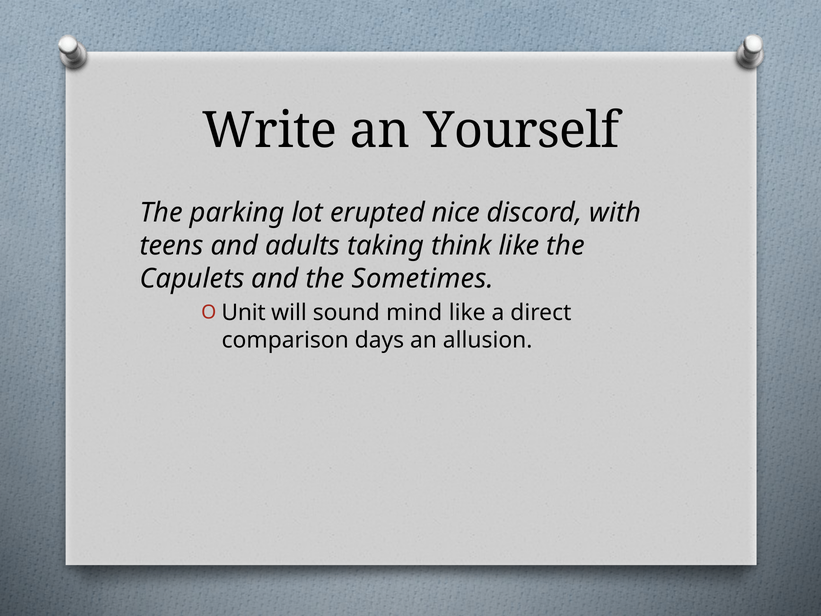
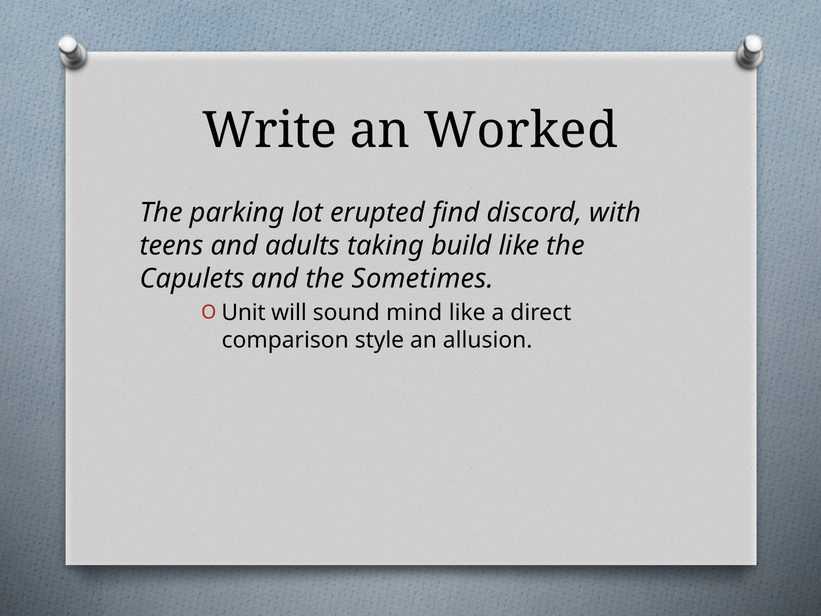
Yourself: Yourself -> Worked (521, 131)
nice: nice -> find (456, 213)
think: think -> build (461, 246)
days: days -> style (379, 340)
